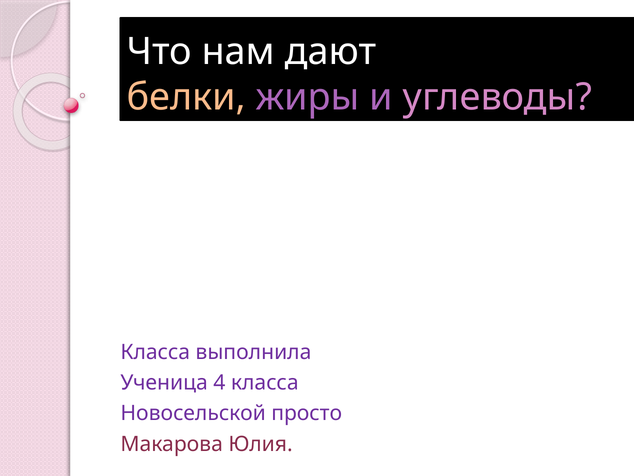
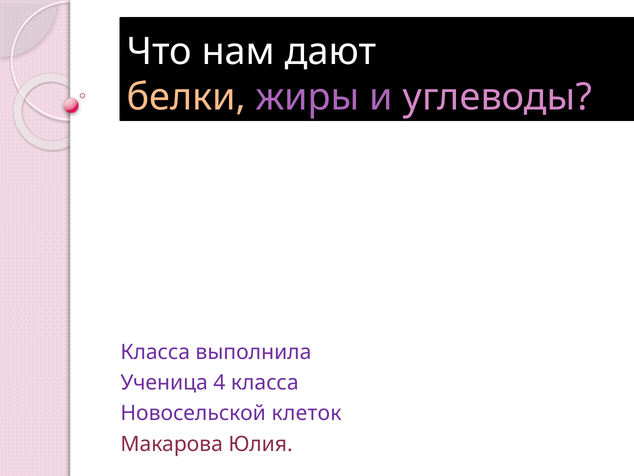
просто: просто -> клеток (307, 413)
